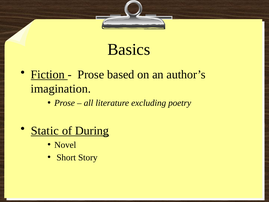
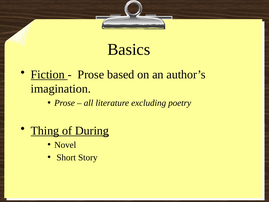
Static: Static -> Thing (45, 131)
